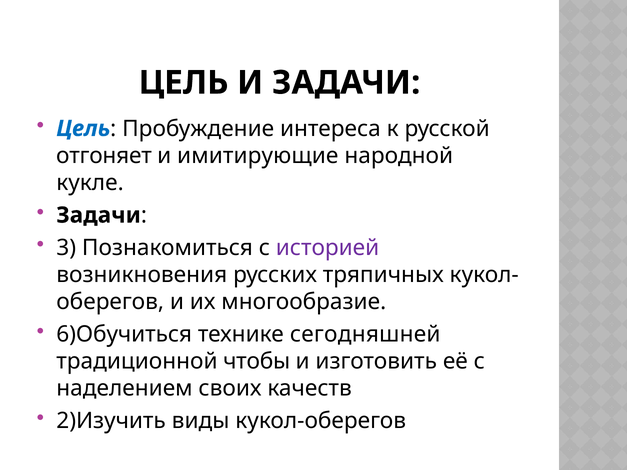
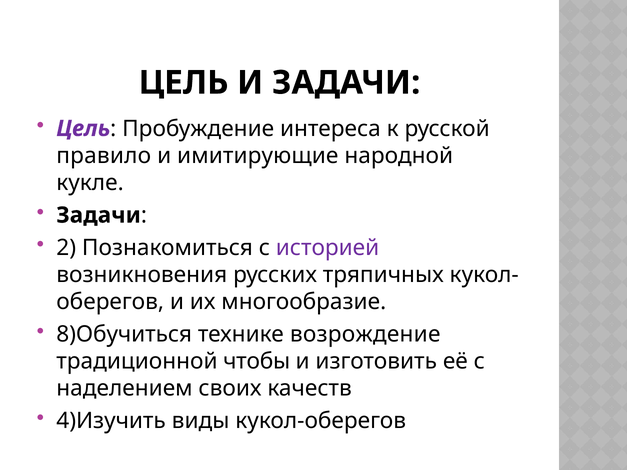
Цель colour: blue -> purple (83, 129)
отгоняет: отгоняет -> правило (104, 156)
3: 3 -> 2 (66, 248)
6)Обучиться: 6)Обучиться -> 8)Обучиться (124, 334)
сегодняшней: сегодняшней -> возрождение (365, 334)
2)Изучить: 2)Изучить -> 4)Изучить (111, 421)
